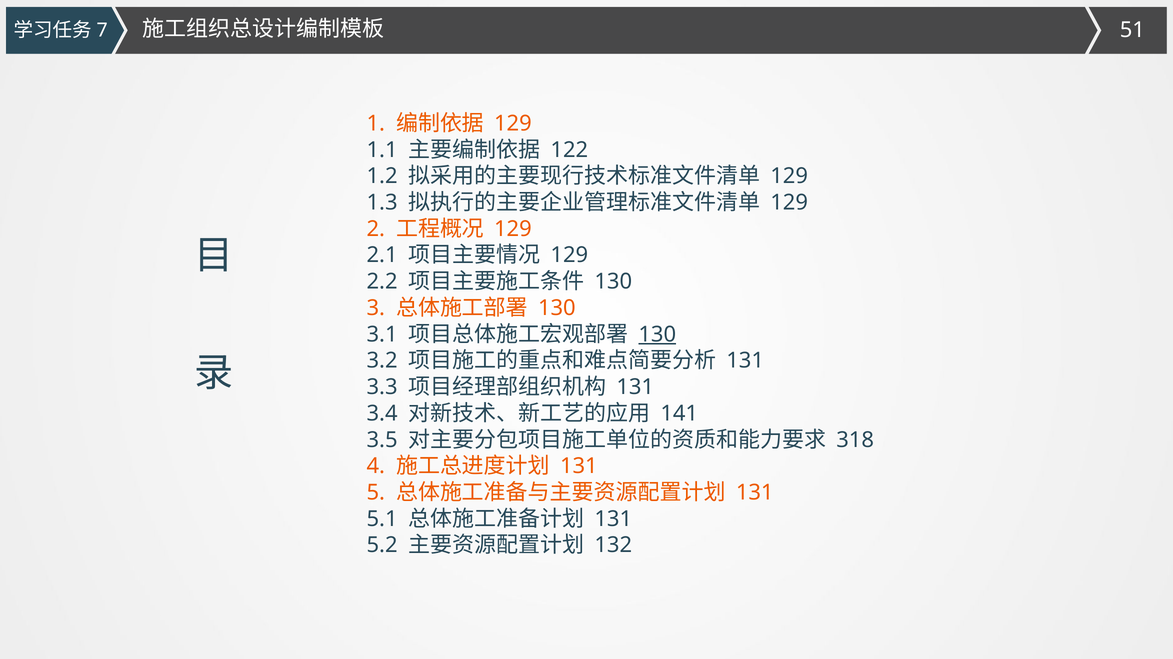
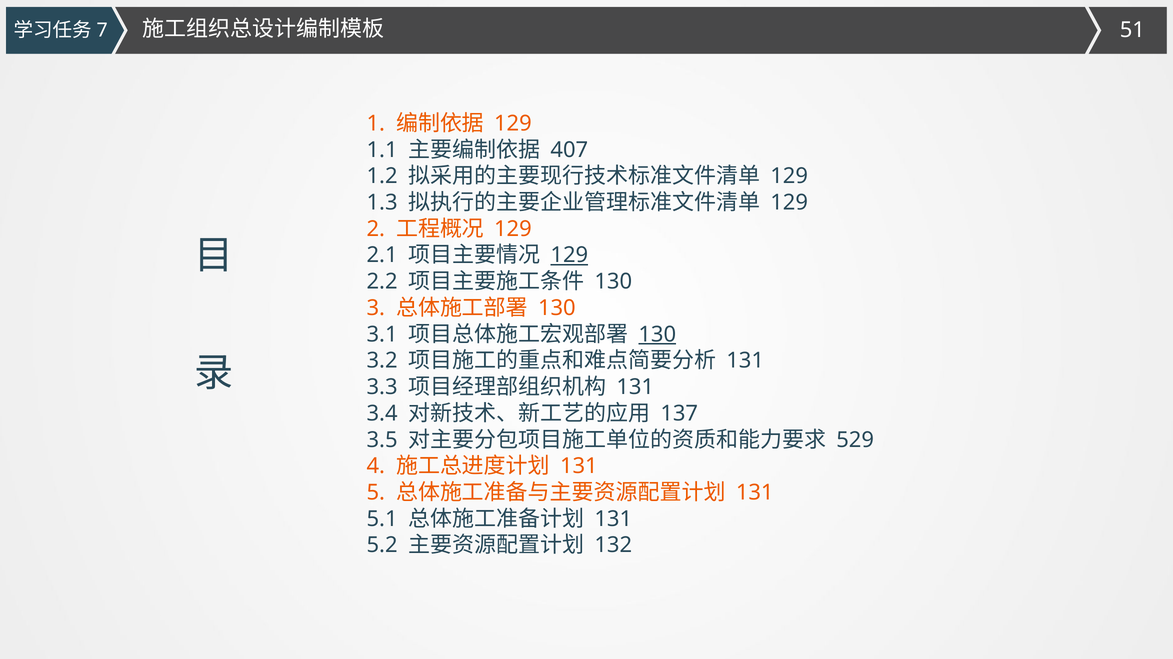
122: 122 -> 407 (569, 150)
129 underline: none -> present (569, 255)
141: 141 -> 137 (679, 414)
318: 318 -> 529 (855, 440)
